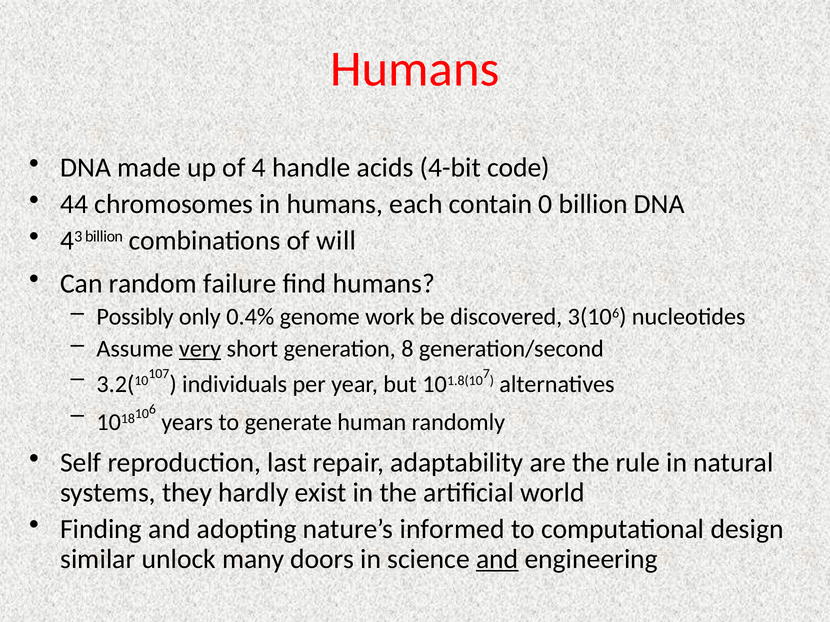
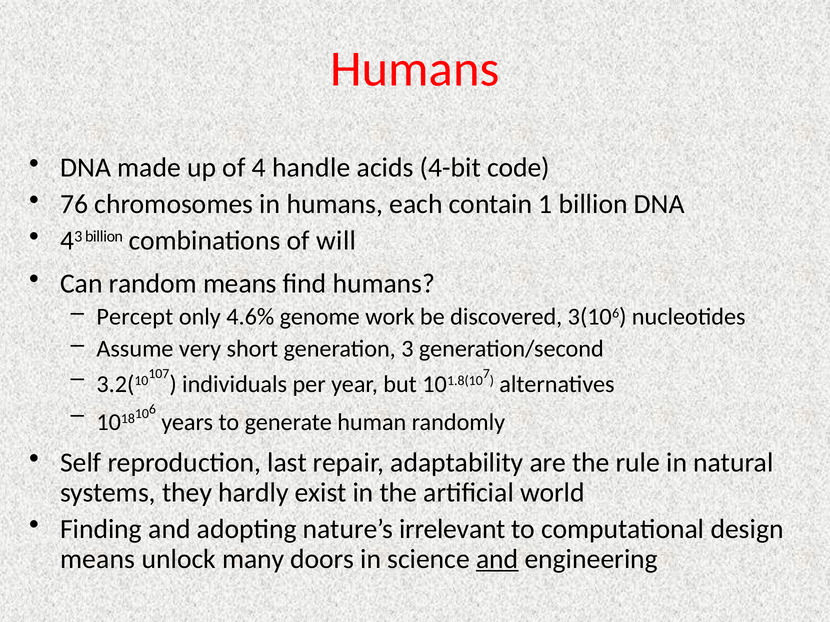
44: 44 -> 76 (74, 204)
0: 0 -> 1 (545, 204)
random failure: failure -> means (240, 284)
Possibly: Possibly -> Percept (135, 317)
0.4%: 0.4% -> 4.6% (250, 317)
very underline: present -> none (200, 349)
8: 8 -> 3 (407, 349)
informed: informed -> irrelevant (452, 530)
similar: similar -> means (98, 559)
